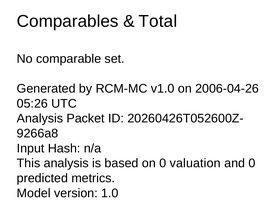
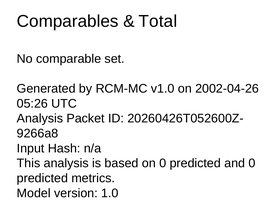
2006-04-26: 2006-04-26 -> 2002-04-26 (227, 89)
on 0 valuation: valuation -> predicted (195, 163)
